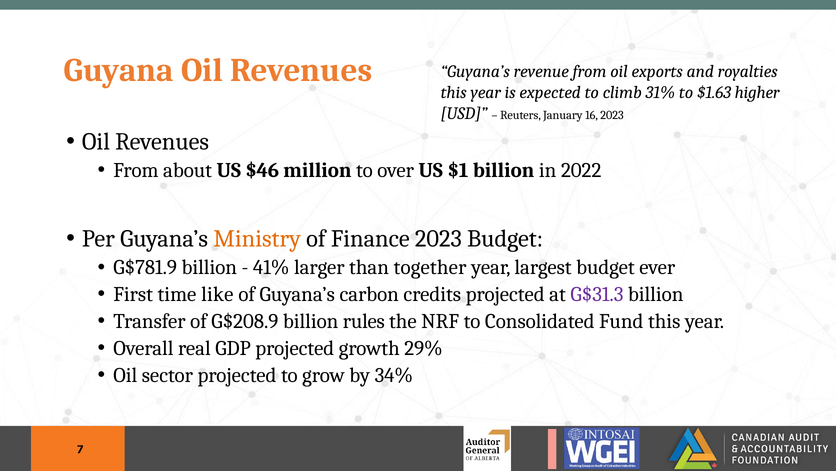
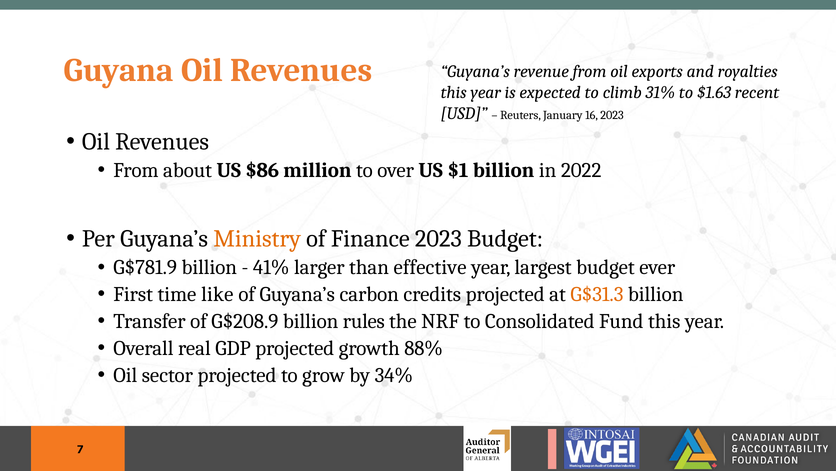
higher: higher -> recent (757, 92)
$46: $46 -> $86 (262, 170)
together: together -> effective (430, 267)
G$31.3 colour: purple -> orange (597, 294)
29%: 29% -> 88% (424, 348)
